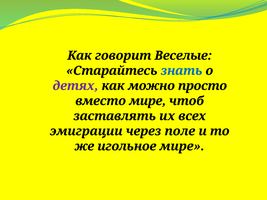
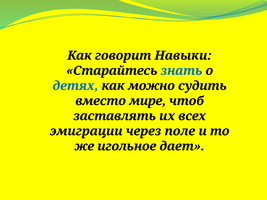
Веселые: Веселые -> Навыки (183, 56)
детях colour: purple -> blue (76, 86)
просто: просто -> судить (202, 86)
игольное мире: мире -> дает (182, 146)
